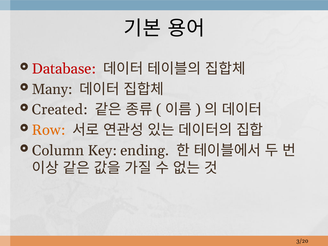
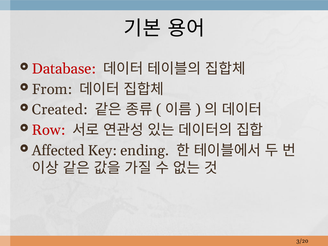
Many: Many -> From (52, 89)
Row colour: orange -> red (49, 130)
Column: Column -> Affected (58, 150)
